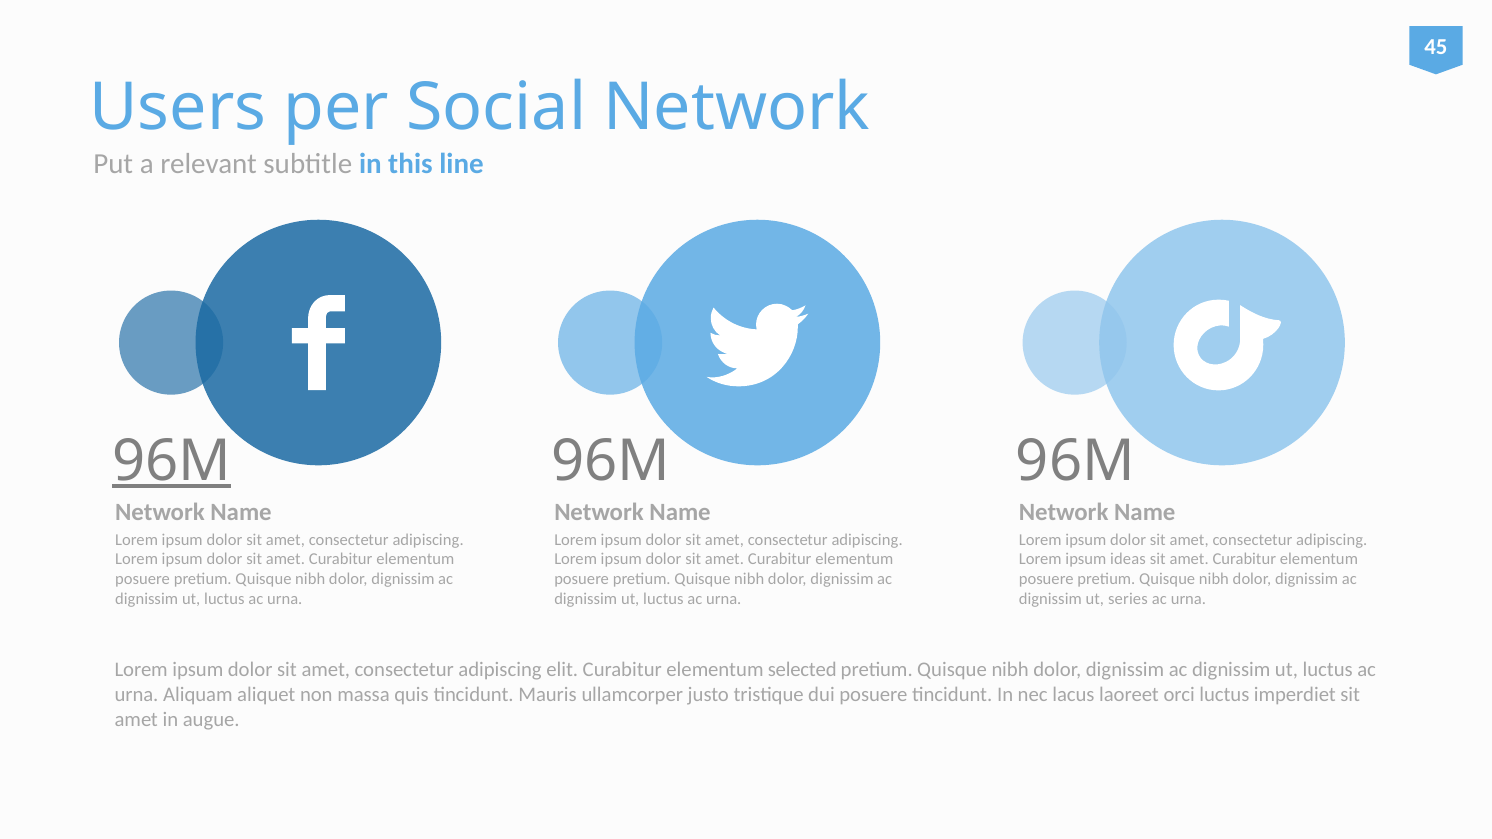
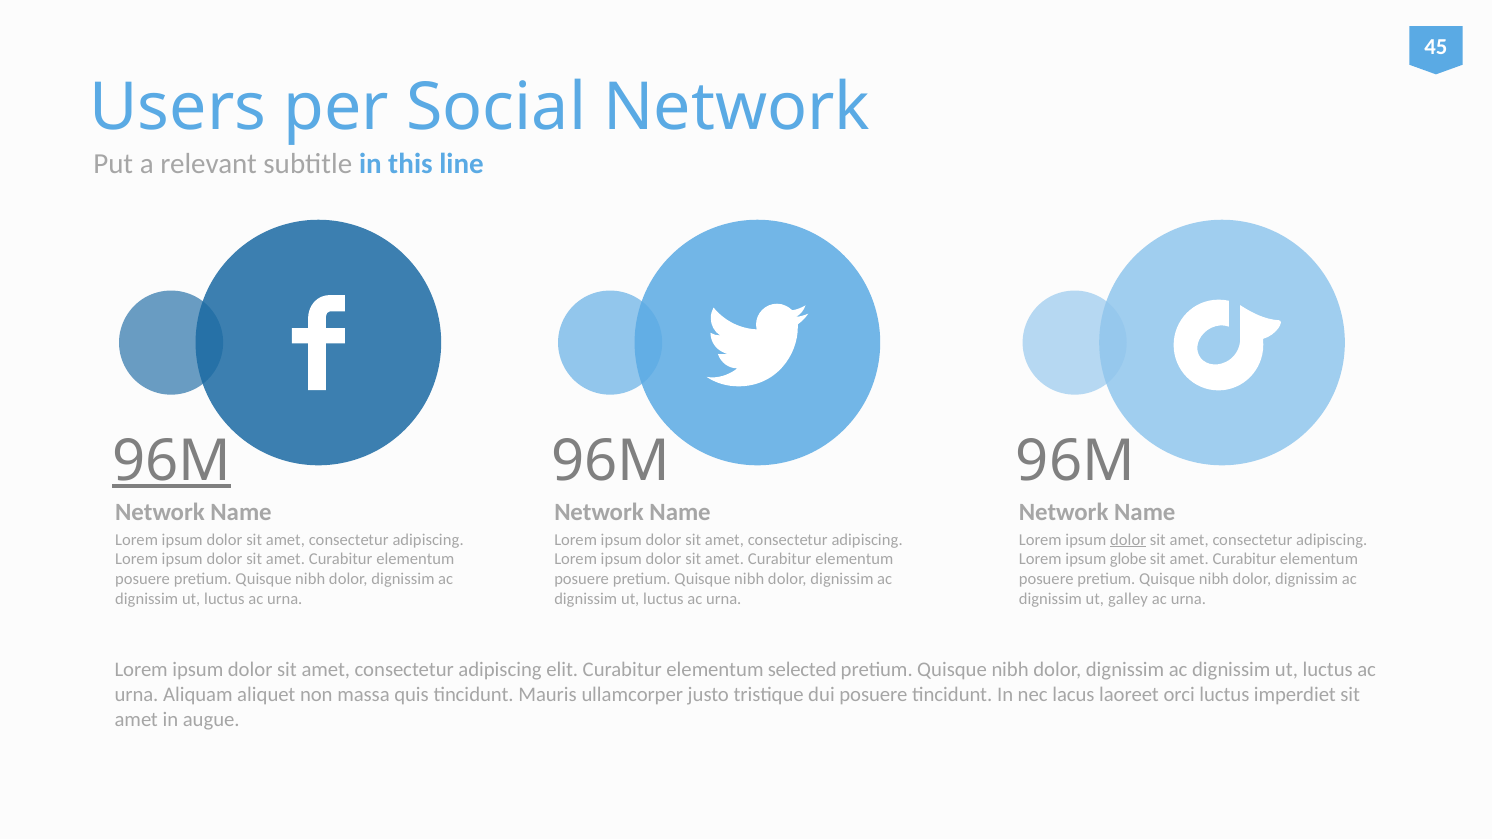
dolor underline: none -> present (1128, 540)
ideas: ideas -> globe (1128, 560)
series: series -> galley (1128, 599)
